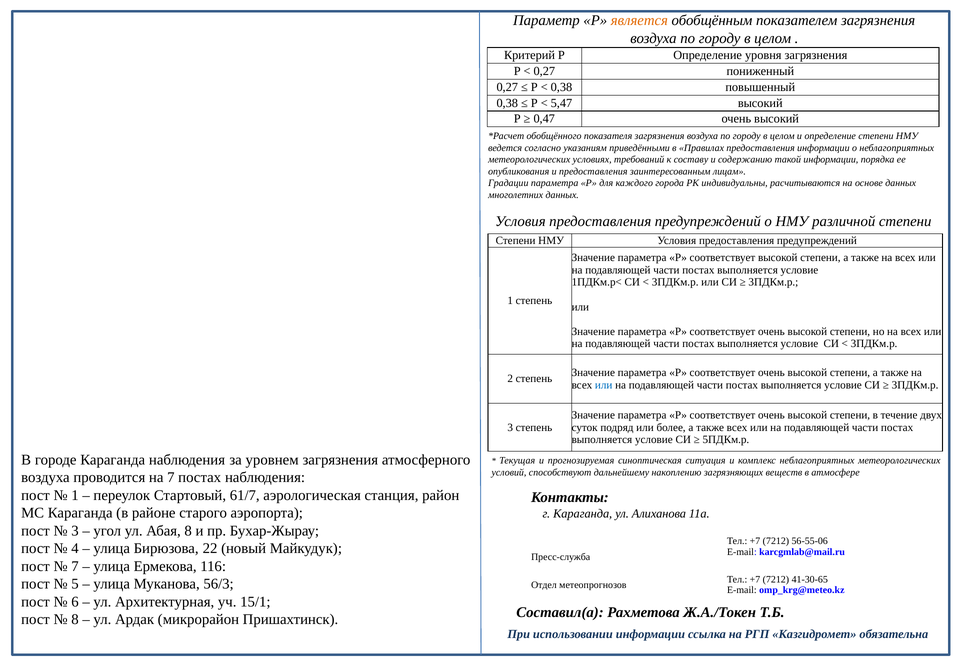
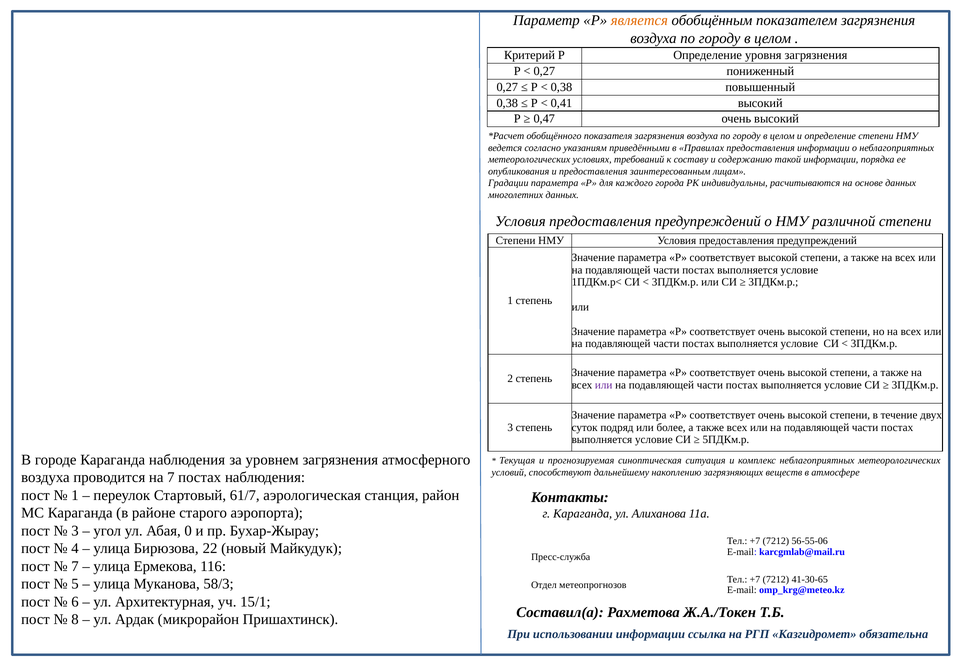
5,47: 5,47 -> 0,41 (561, 103)
или colour: blue -> purple (604, 385)
Абая 8: 8 -> 0 (188, 531)
56/3: 56/3 -> 58/3 (219, 584)
